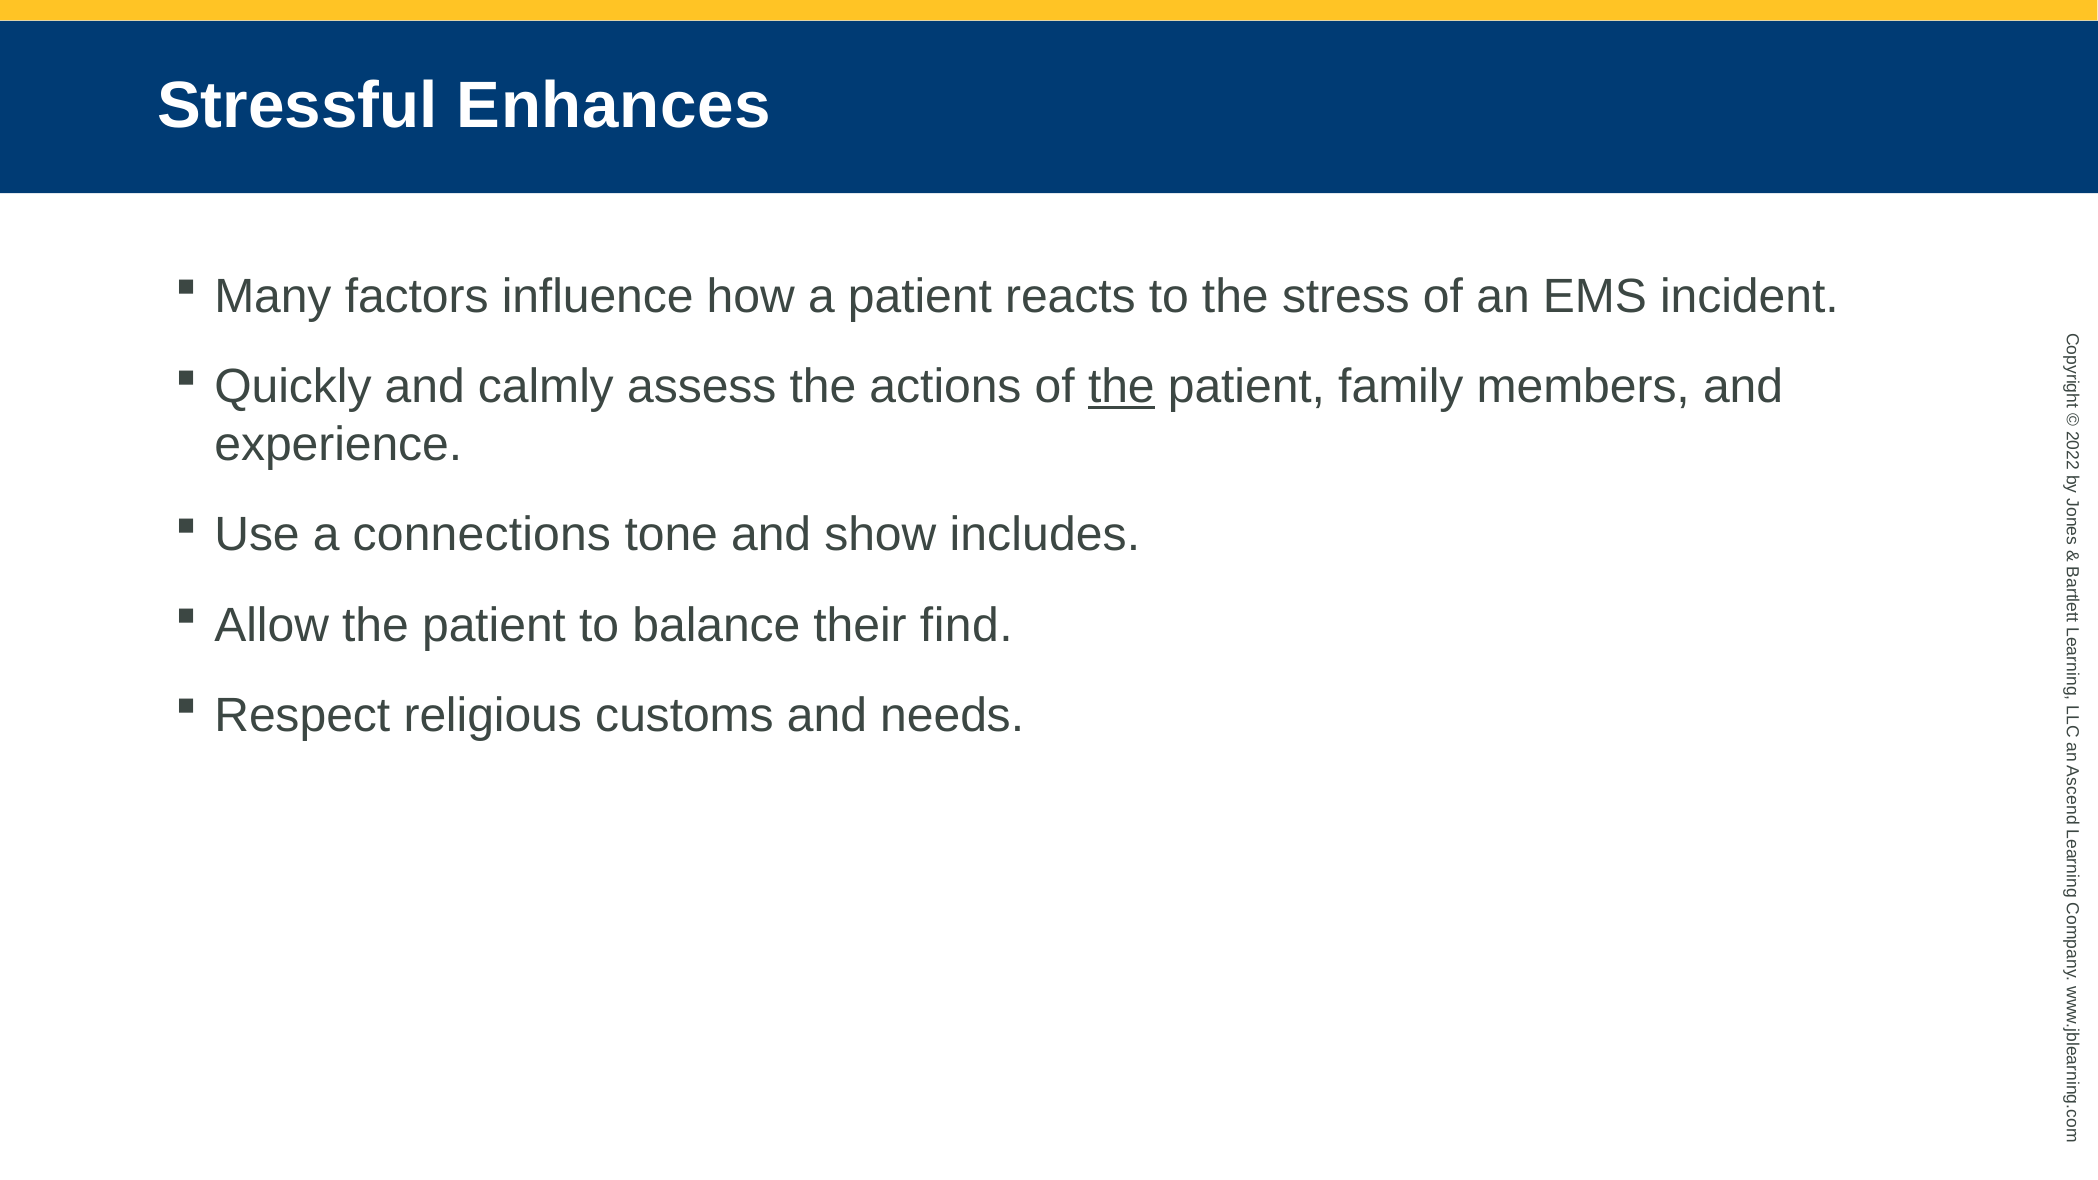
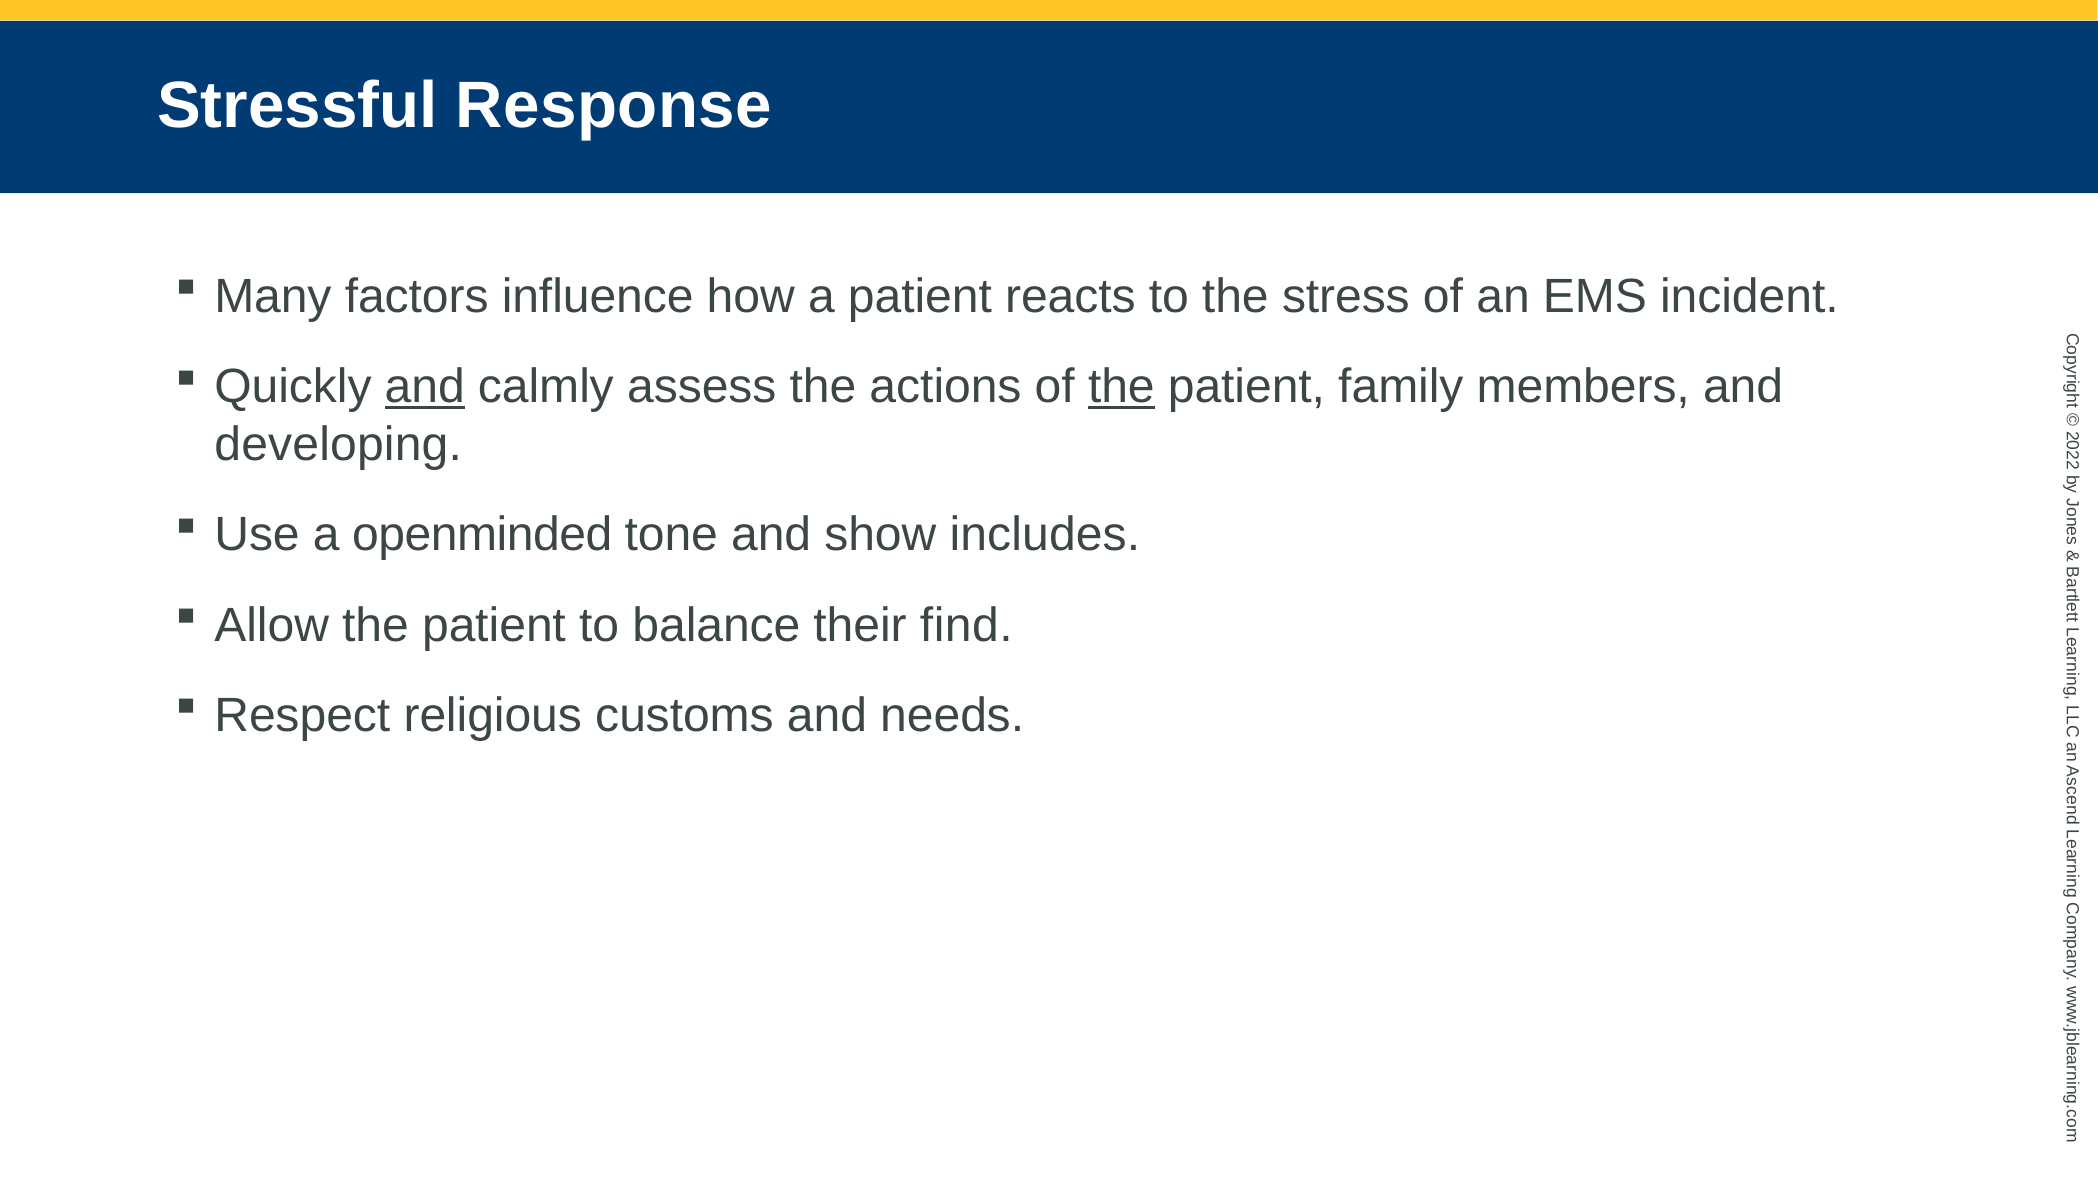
Enhances: Enhances -> Response (614, 105)
and underline: none -> present (425, 387)
experience: experience -> developing (338, 445)
connections: connections -> openminded (482, 535)
